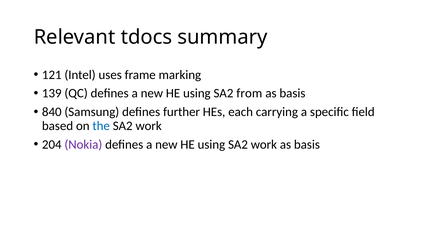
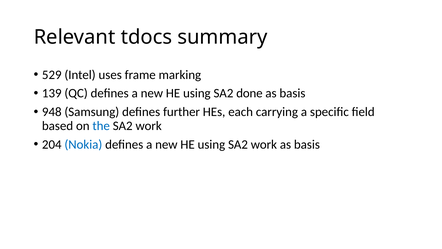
121: 121 -> 529 (52, 75)
from: from -> done (249, 93)
840: 840 -> 948 (52, 112)
Nokia colour: purple -> blue (83, 144)
